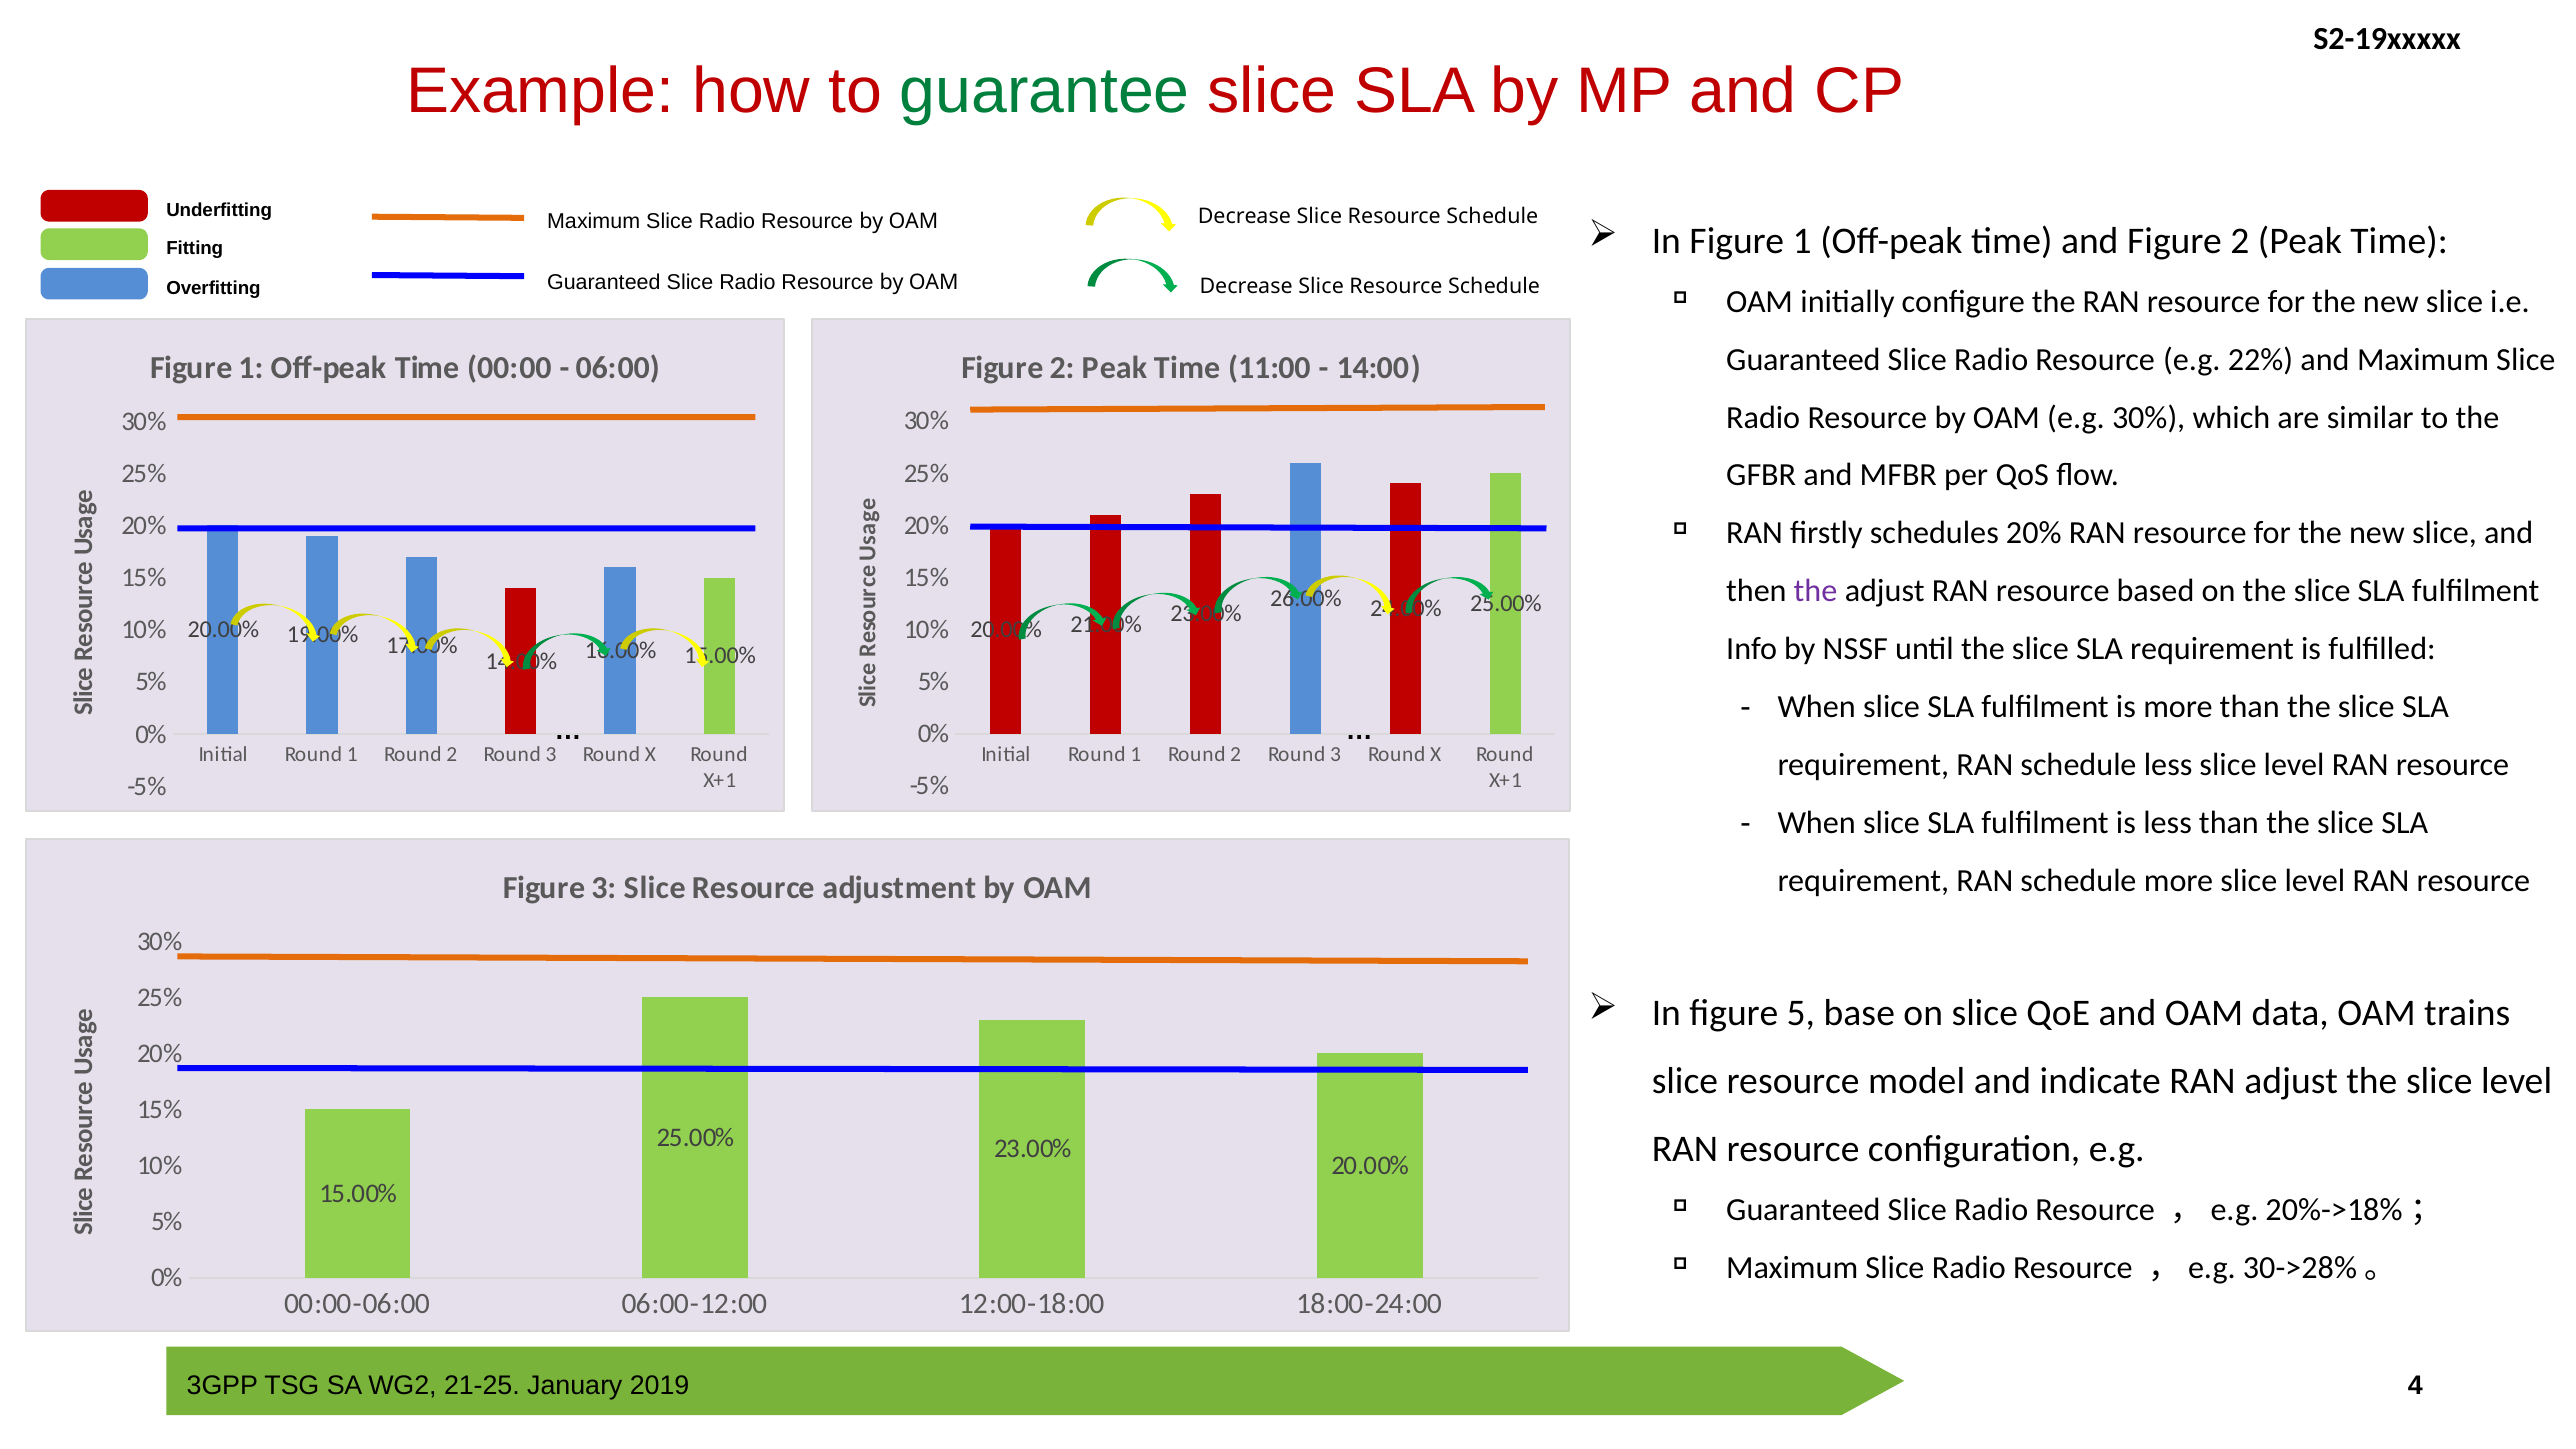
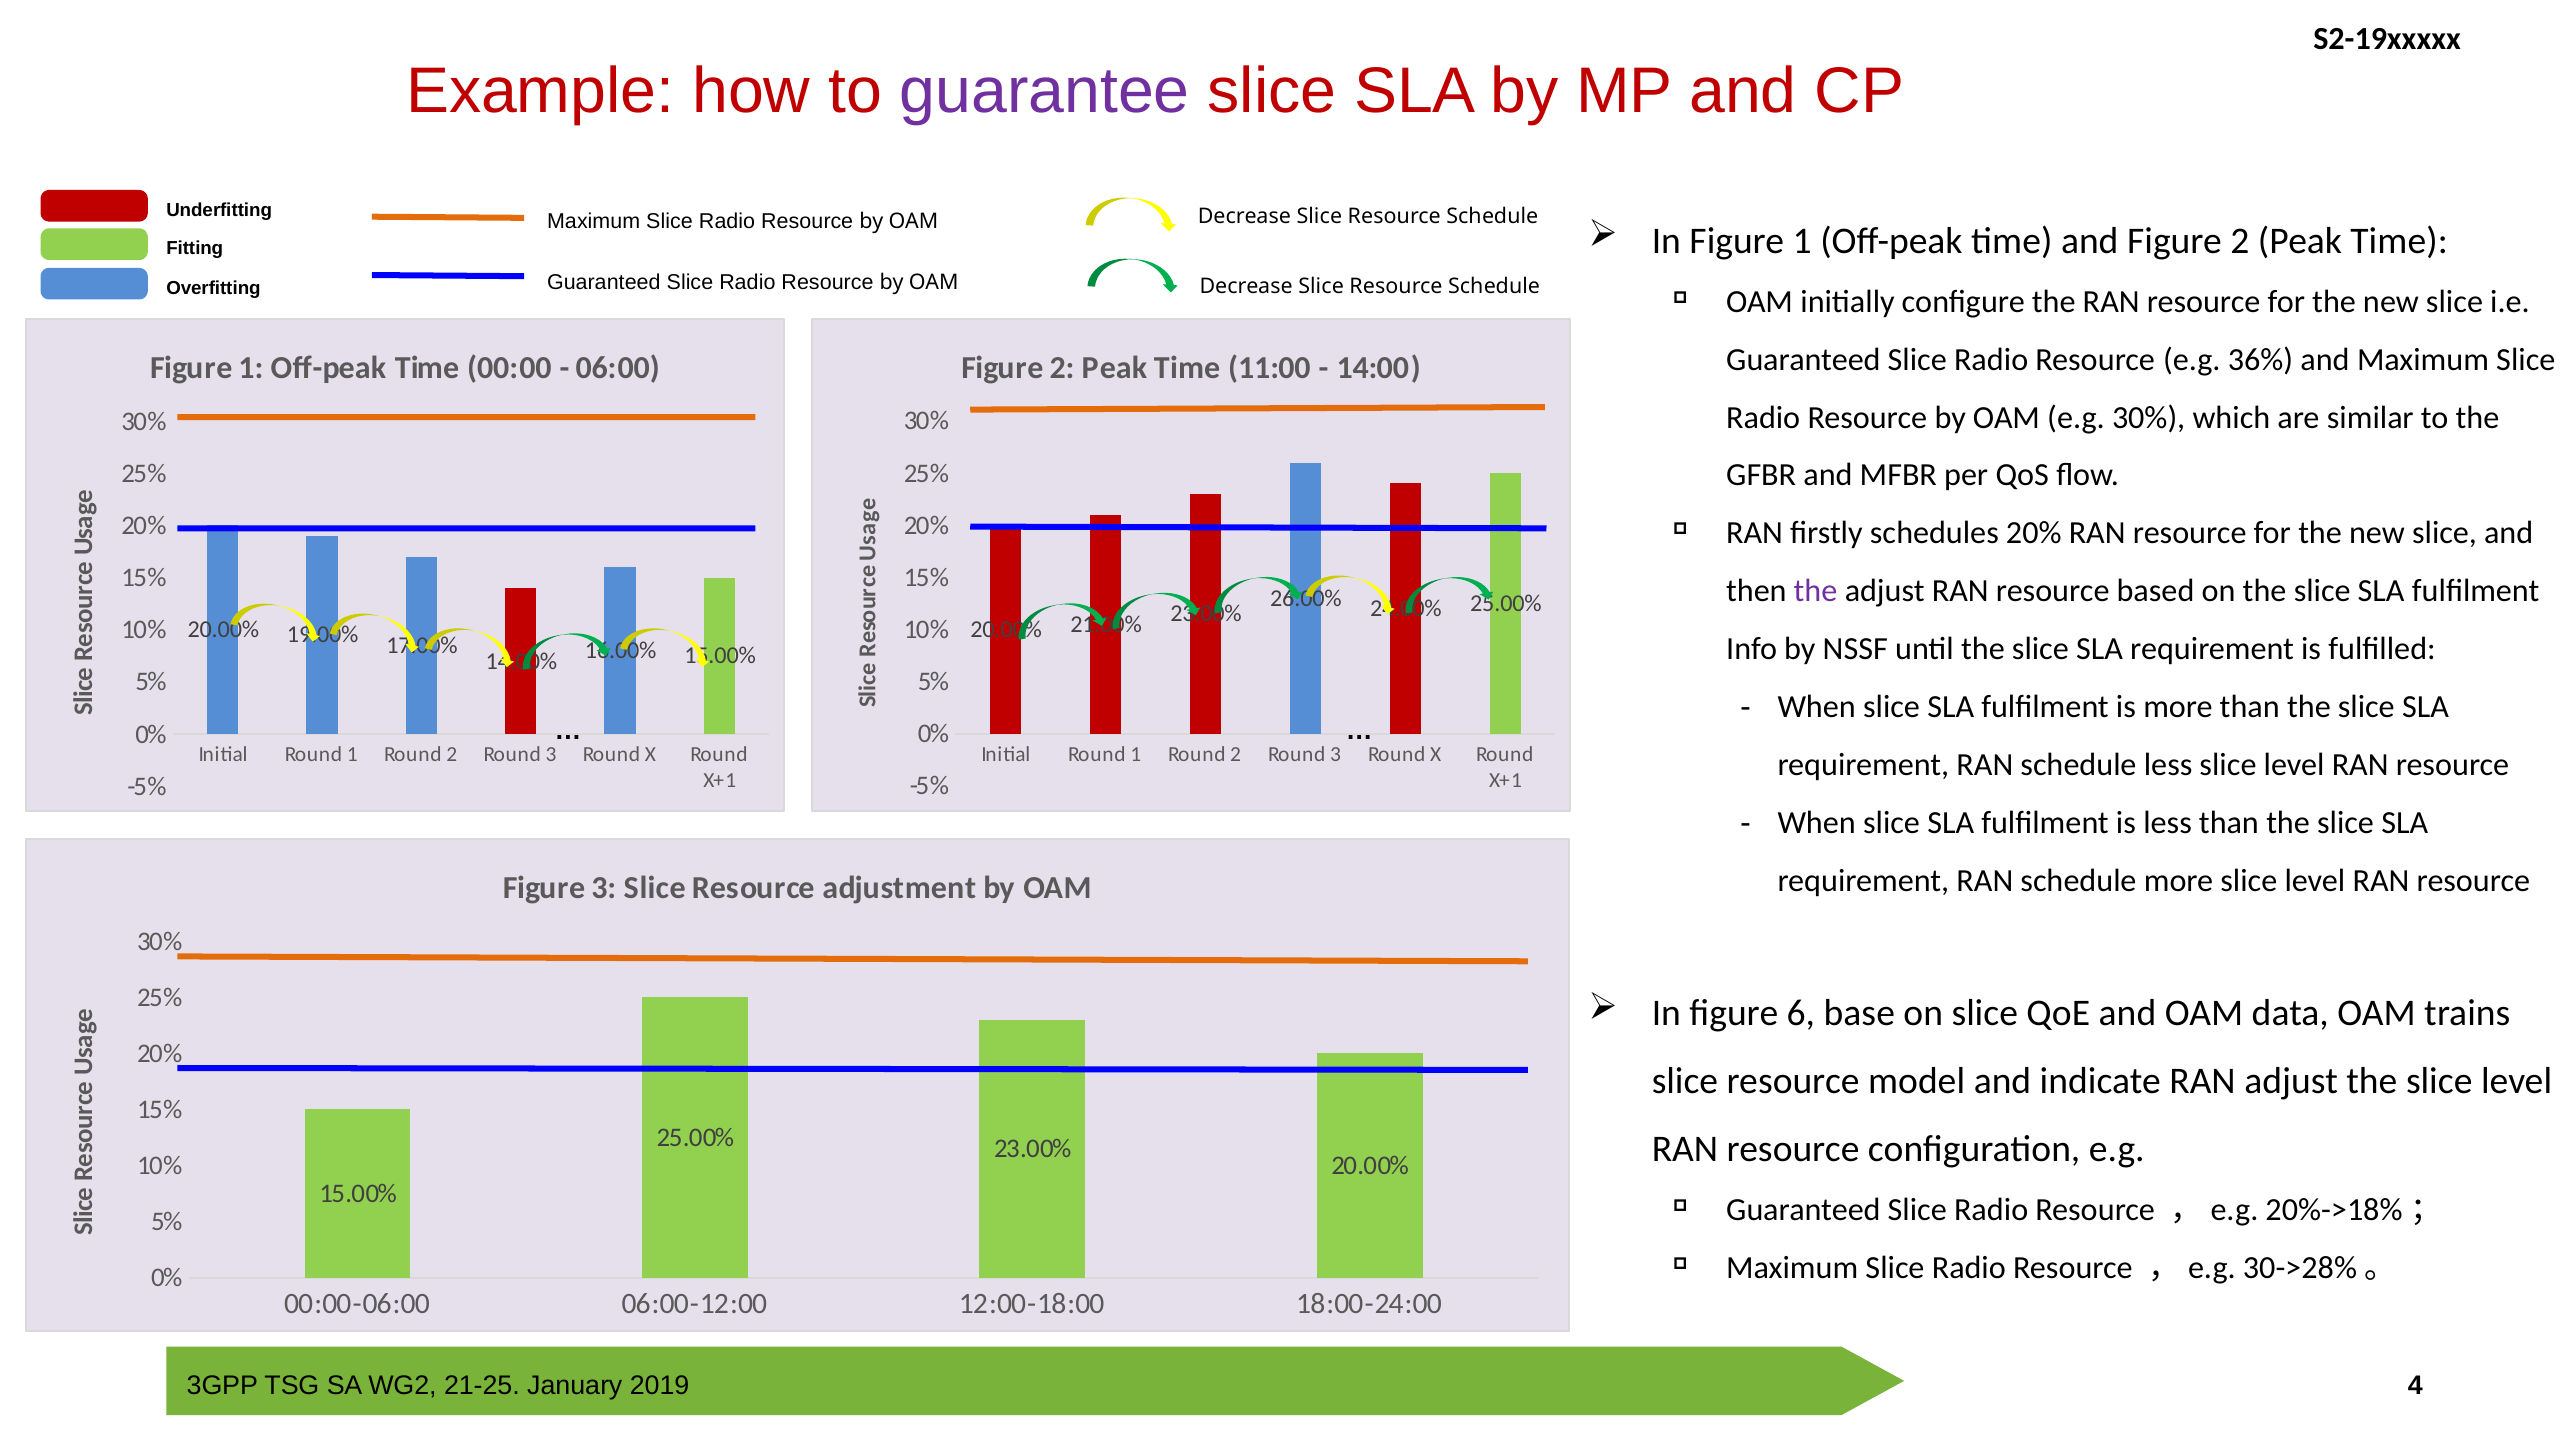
guarantee colour: green -> purple (1045, 91)
22%: 22% -> 36% (2260, 359)
5: 5 -> 6 (1801, 1013)
